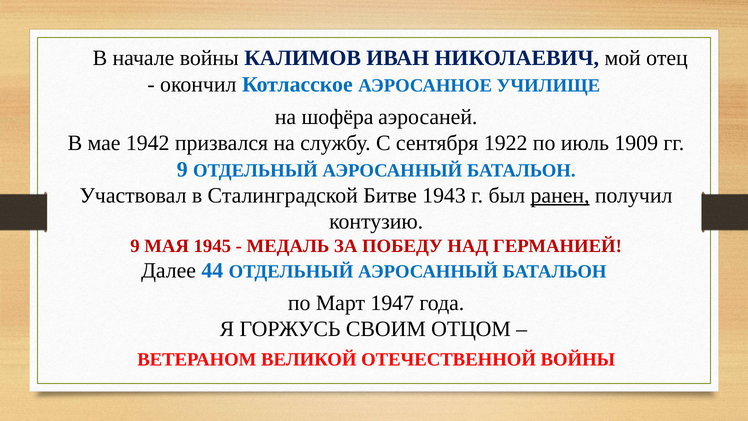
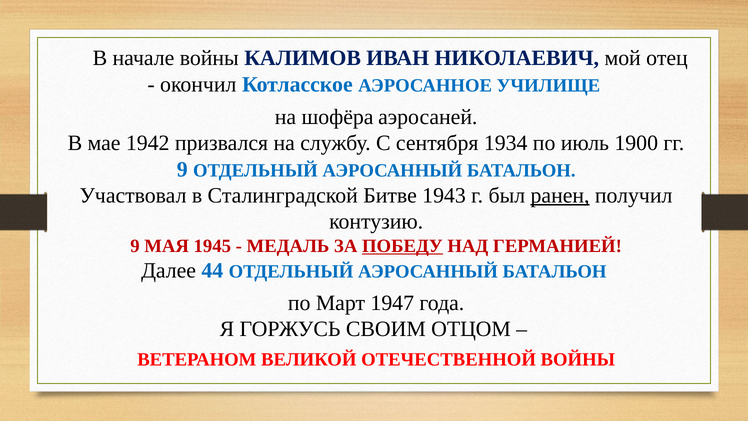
1922: 1922 -> 1934 (506, 143)
1909: 1909 -> 1900 (636, 143)
ПОБЕДУ underline: none -> present (402, 246)
